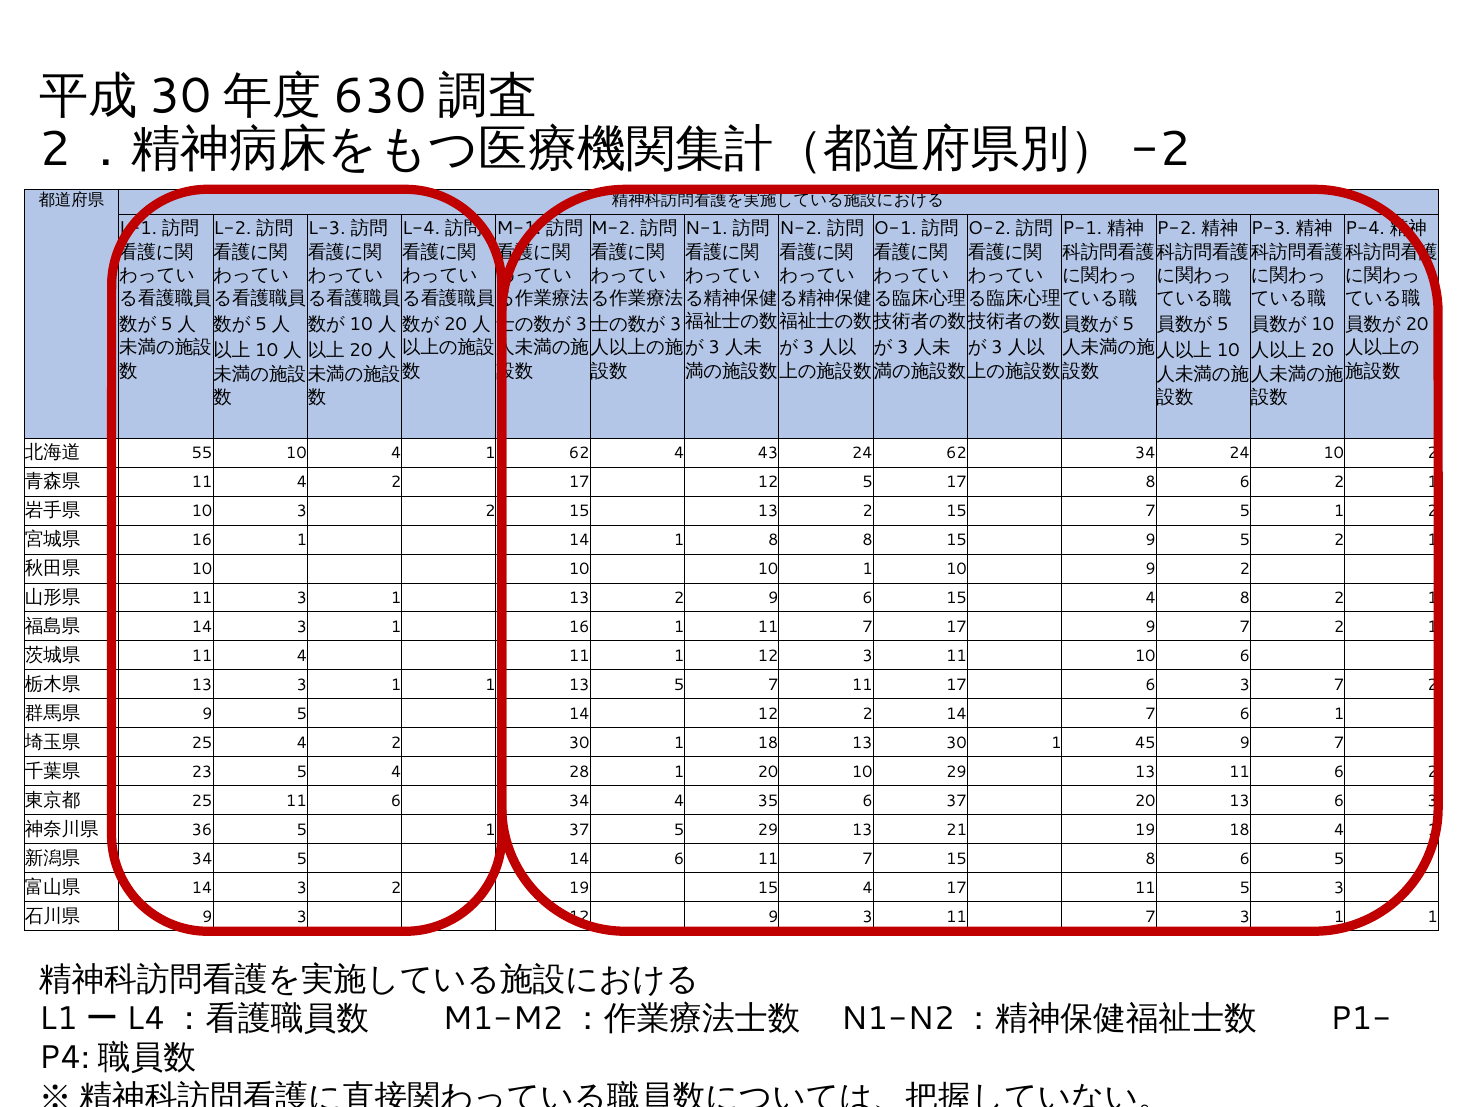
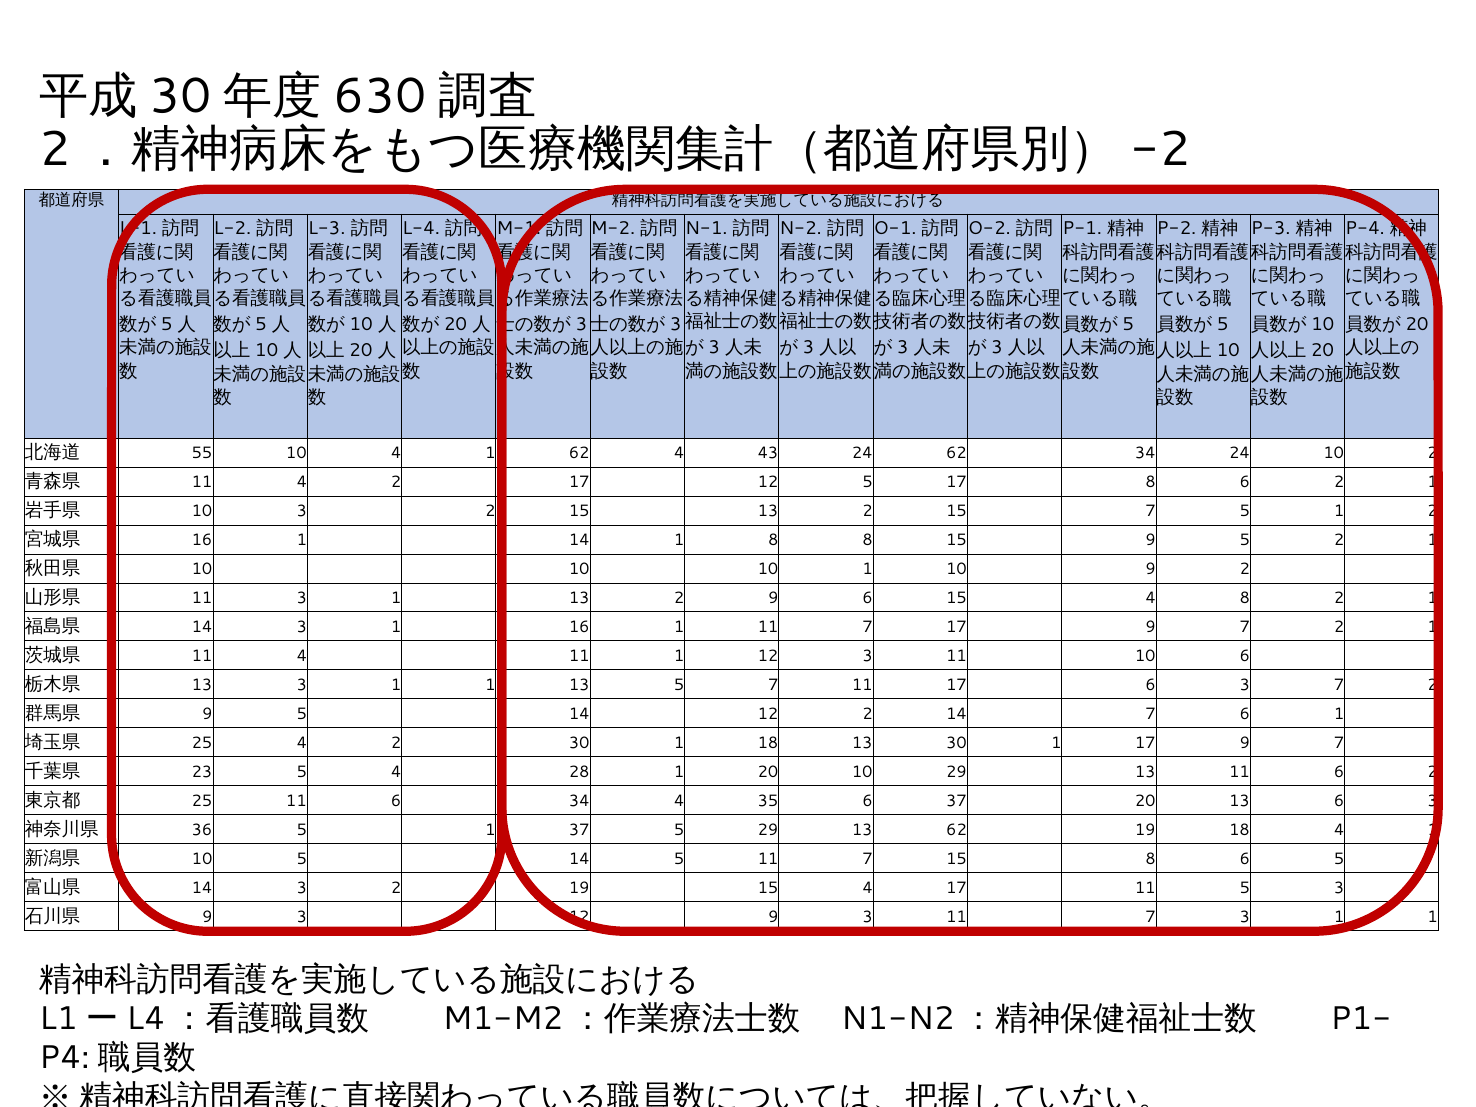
1 45: 45 -> 17 (1145, 744)
13 21: 21 -> 62 (957, 831)
34: 34 -> 10 (202, 860)
14 6: 6 -> 5 (679, 860)
